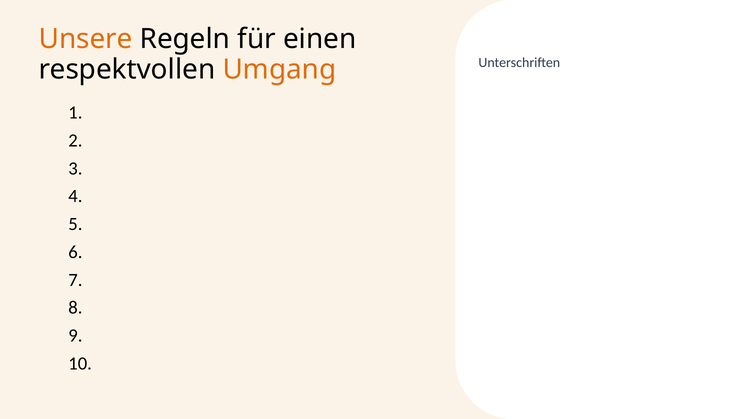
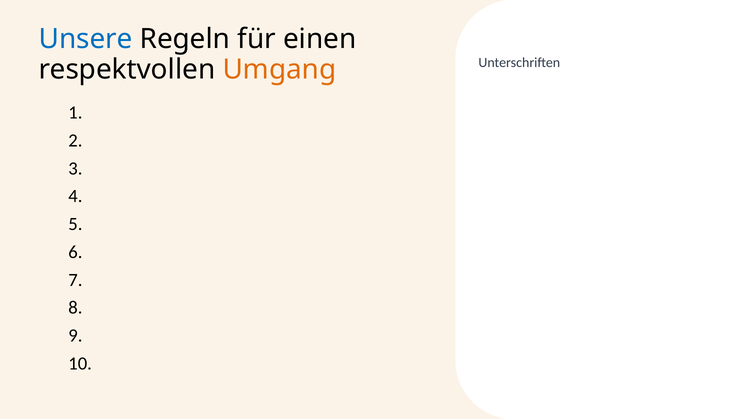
Unsere colour: orange -> blue (86, 39)
